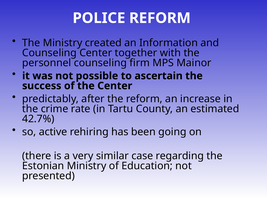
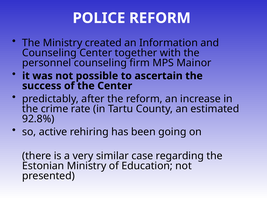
42.7%: 42.7% -> 92.8% (38, 119)
